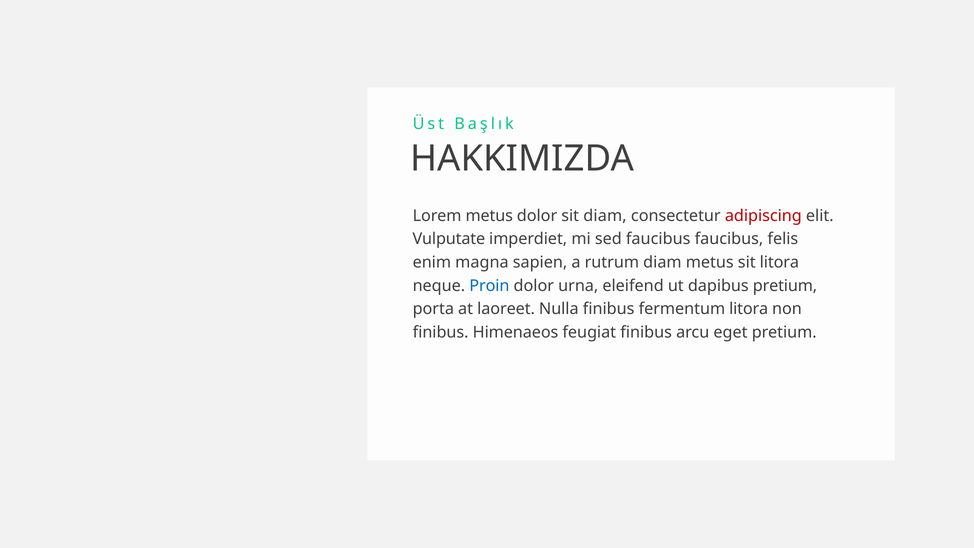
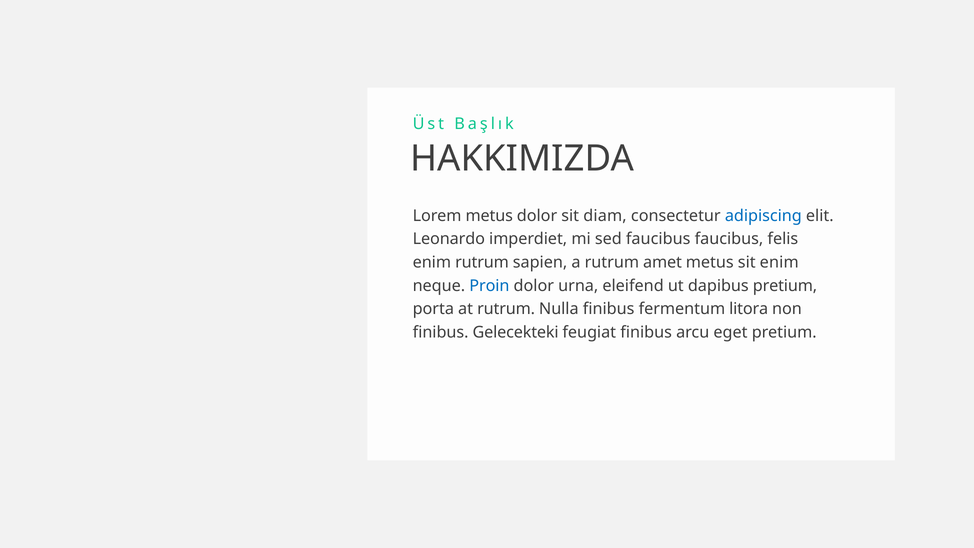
adipiscing colour: red -> blue (763, 216)
Vulputate: Vulputate -> Leonardo (449, 239)
enim magna: magna -> rutrum (482, 262)
rutrum diam: diam -> amet (663, 262)
sit litora: litora -> enim (779, 262)
at laoreet: laoreet -> rutrum (506, 309)
Himenaeos: Himenaeos -> Gelecekteki (516, 332)
